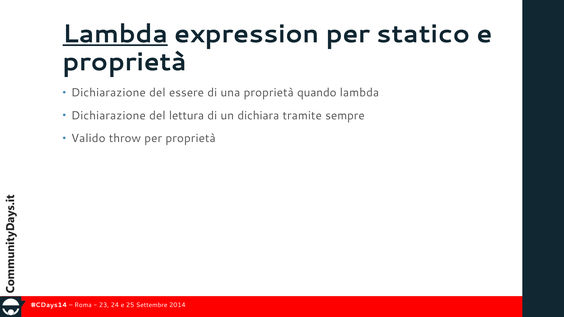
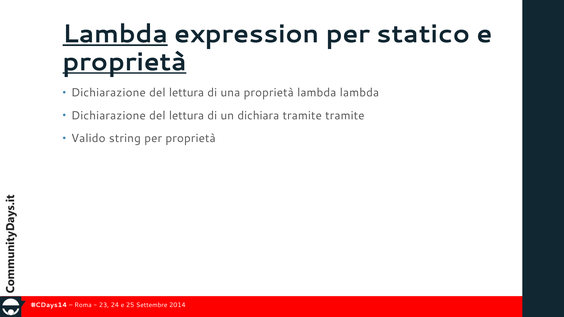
proprietà underline: none -> present (125, 62)
essere: essere -> lettura (186, 93)
proprietà quando: quando -> lambda (317, 93)
tramite sempre: sempre -> tramite (345, 116)
throw: throw -> string (125, 138)
